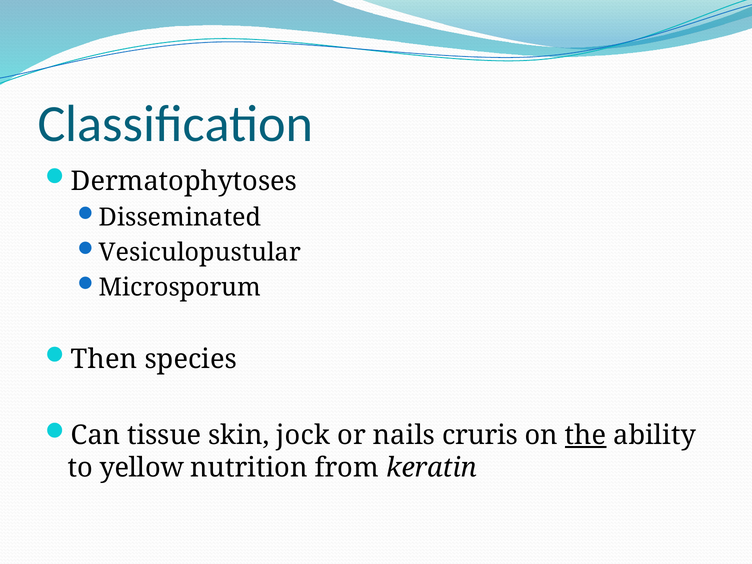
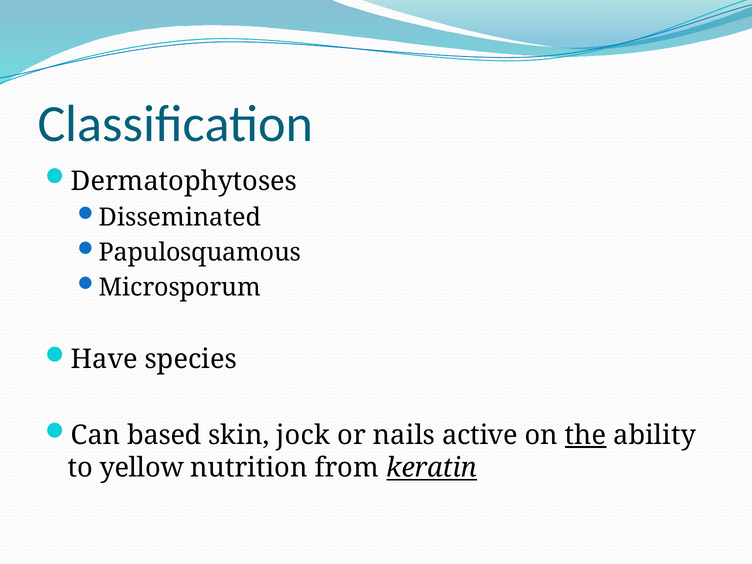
Vesiculopustular: Vesiculopustular -> Papulosquamous (200, 252)
Then: Then -> Have (104, 359)
tissue: tissue -> based (164, 435)
cruris: cruris -> active (480, 435)
keratin underline: none -> present (432, 468)
